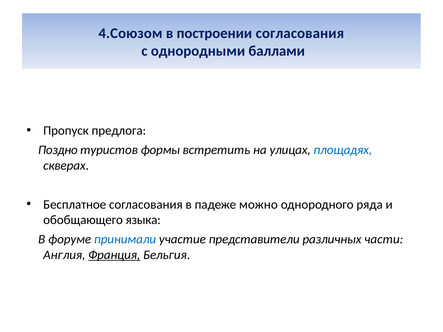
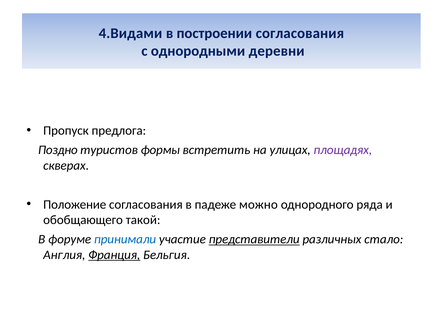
4.Союзом: 4.Союзом -> 4.Видами (130, 33)
баллами: баллами -> деревни (277, 51)
площадях colour: blue -> purple (343, 150)
Бесплатное: Бесплатное -> Положение (75, 205)
языка: языка -> такой (143, 220)
представители underline: none -> present (254, 240)
части: части -> стало (384, 240)
